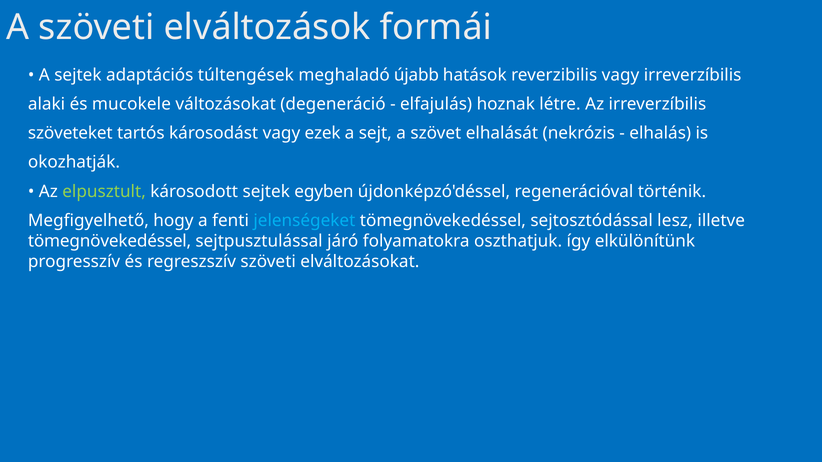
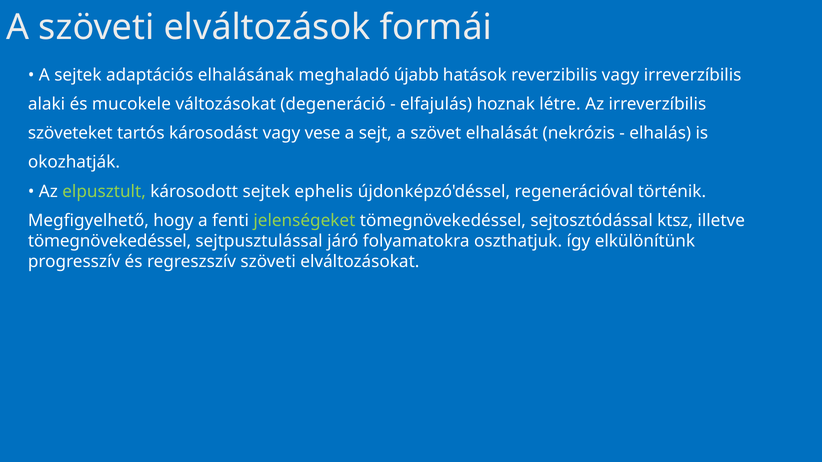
túltengések: túltengések -> elhalásának (246, 75)
ezek: ezek -> vese (323, 133)
egyben: egyben -> ephelis (324, 192)
jelenségeket colour: light blue -> light green (304, 221)
lesz: lesz -> ktsz (675, 221)
